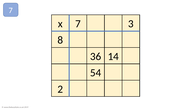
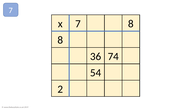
7 3: 3 -> 8 (131, 24)
14: 14 -> 74 (113, 57)
